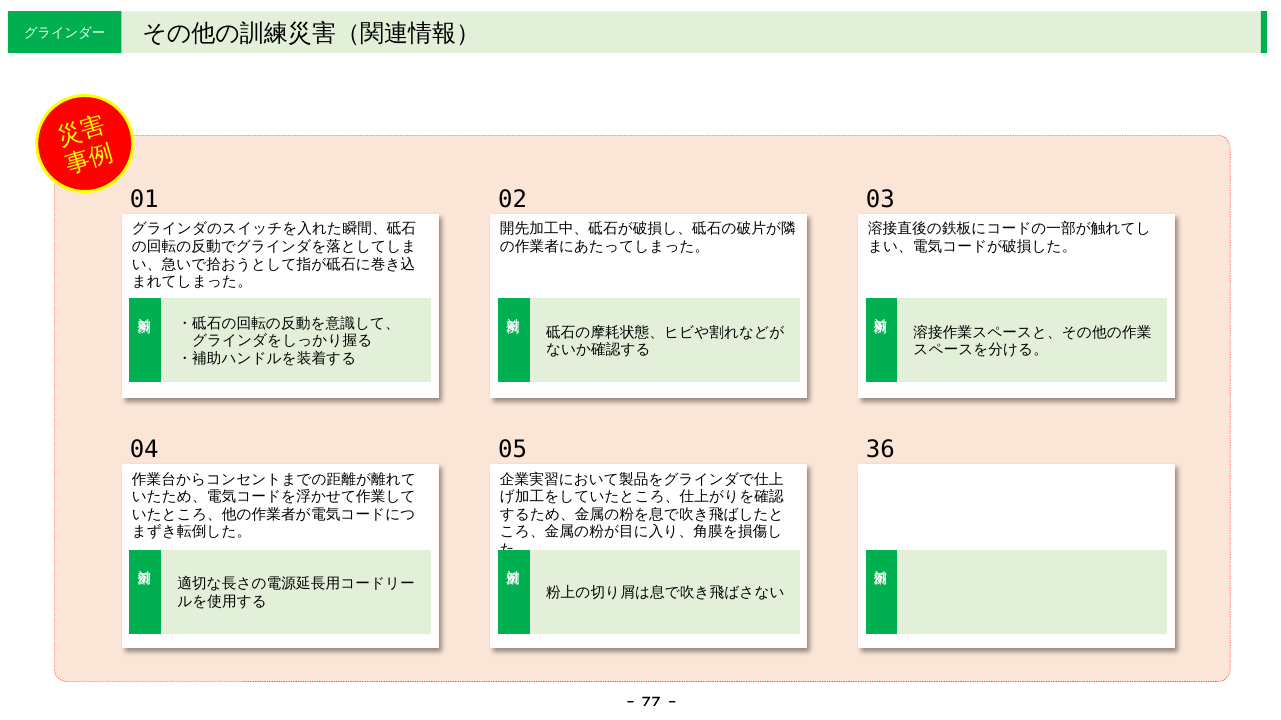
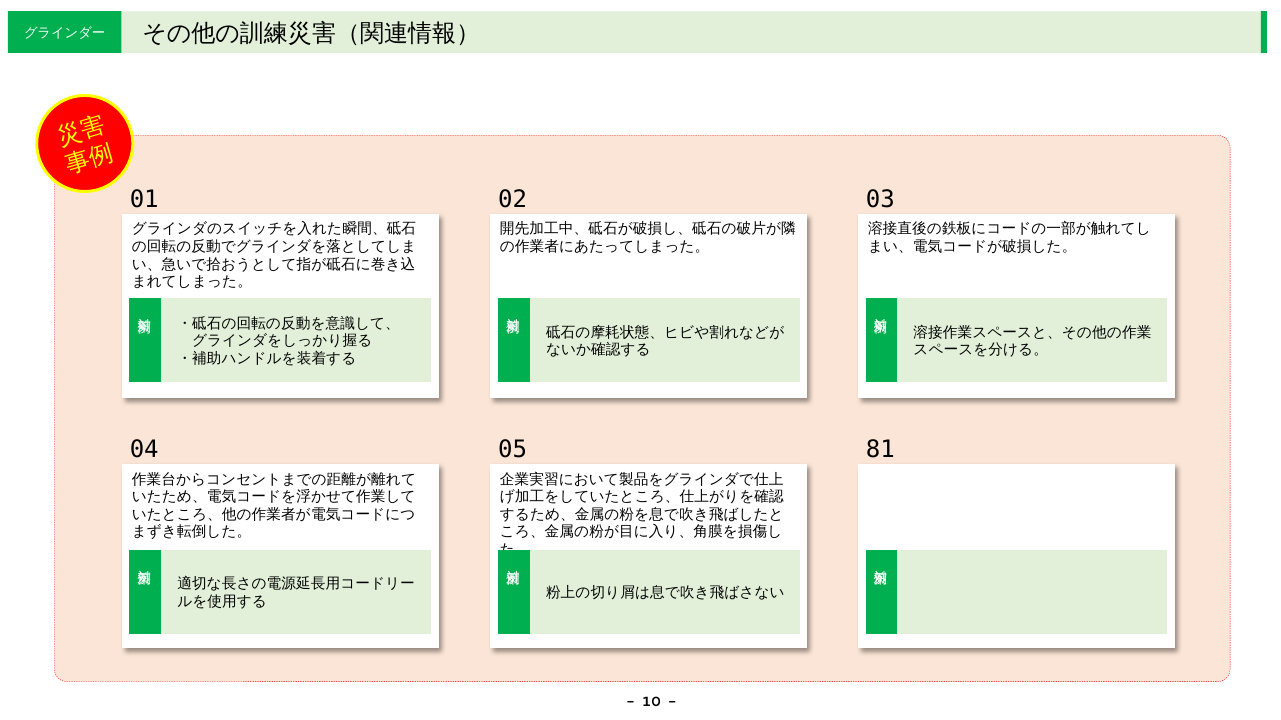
36: 36 -> 81 (880, 450)
77: 77 -> 10 (651, 702)
